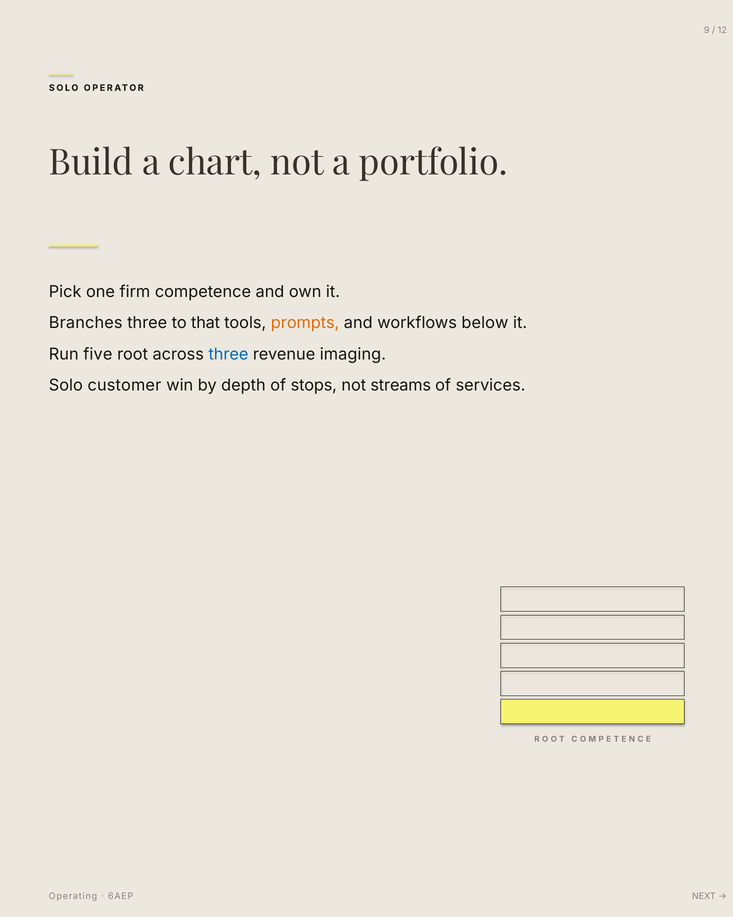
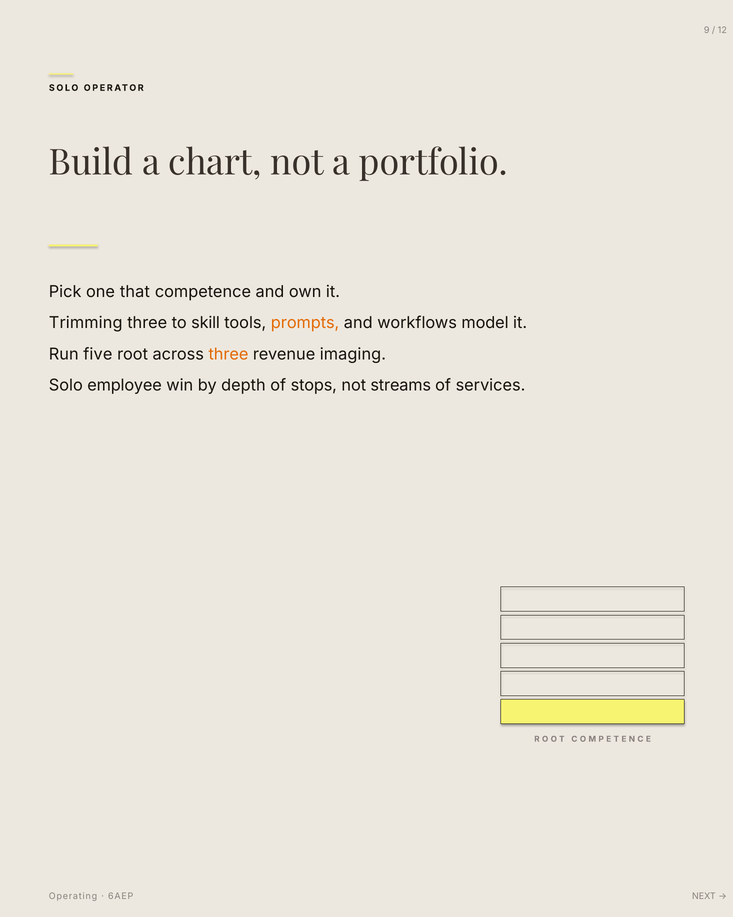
firm: firm -> that (135, 291)
Branches: Branches -> Trimming (86, 323)
that: that -> skill (206, 323)
below: below -> model (485, 323)
three colour: blue -> orange (229, 354)
customer: customer -> employee (125, 385)
